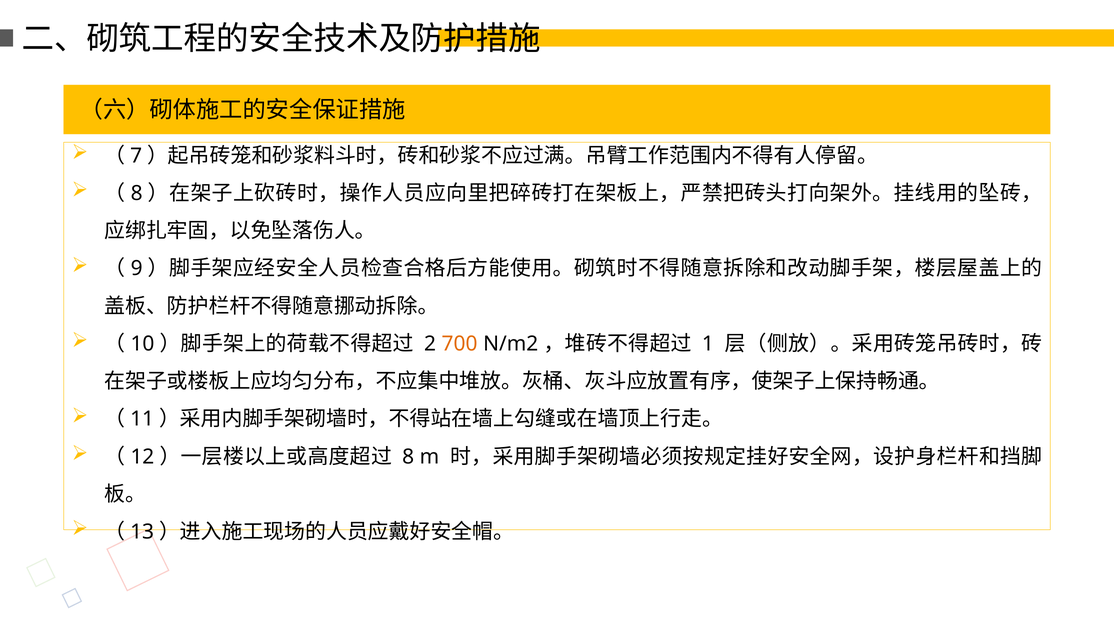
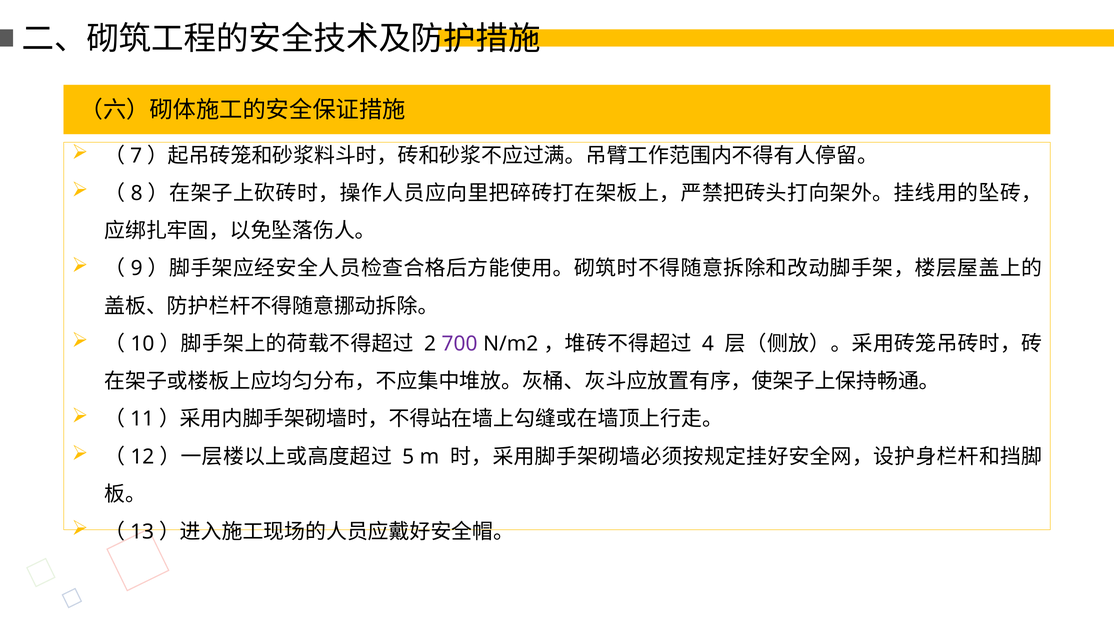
700 colour: orange -> purple (460, 344)
1: 1 -> 4 (708, 344)
8: 8 -> 5 (408, 456)
